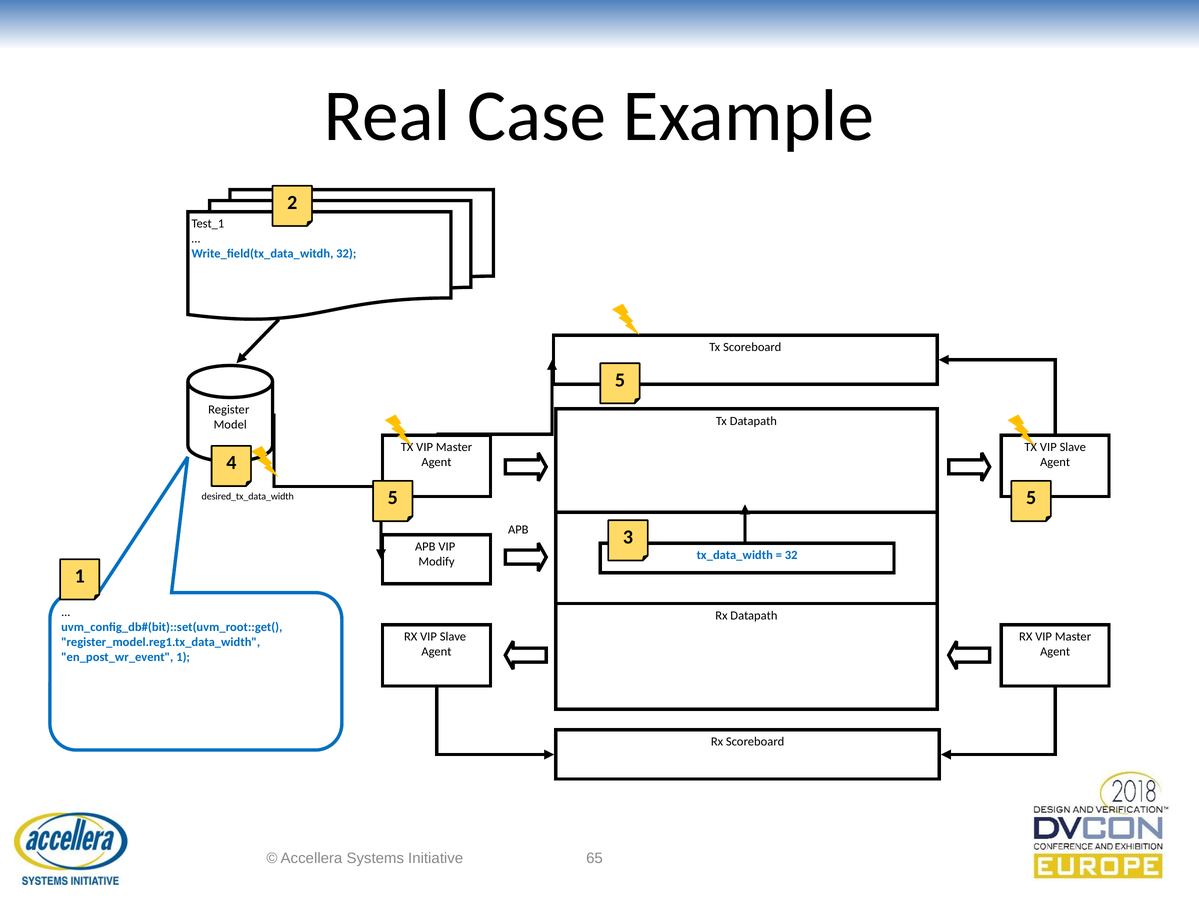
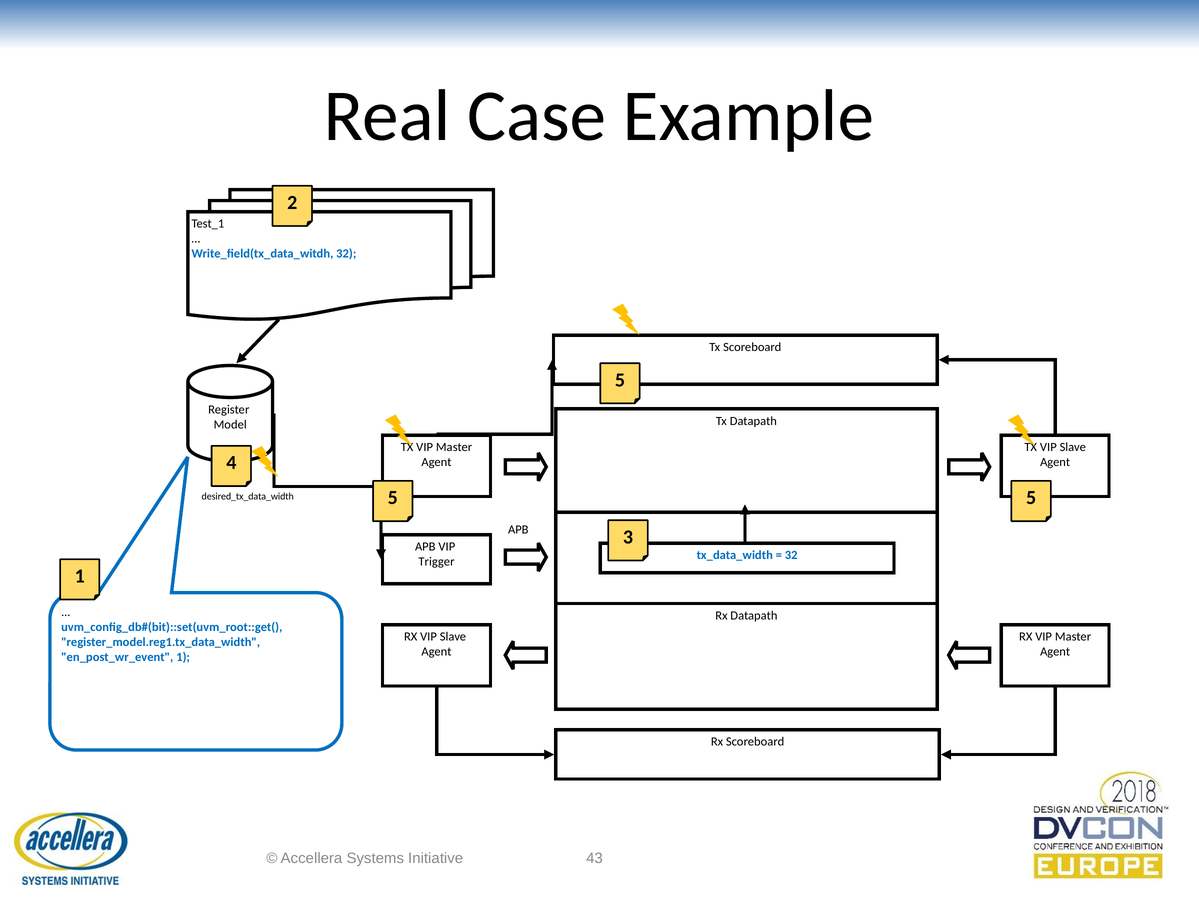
Modify: Modify -> Trigger (436, 562)
65: 65 -> 43 (595, 858)
